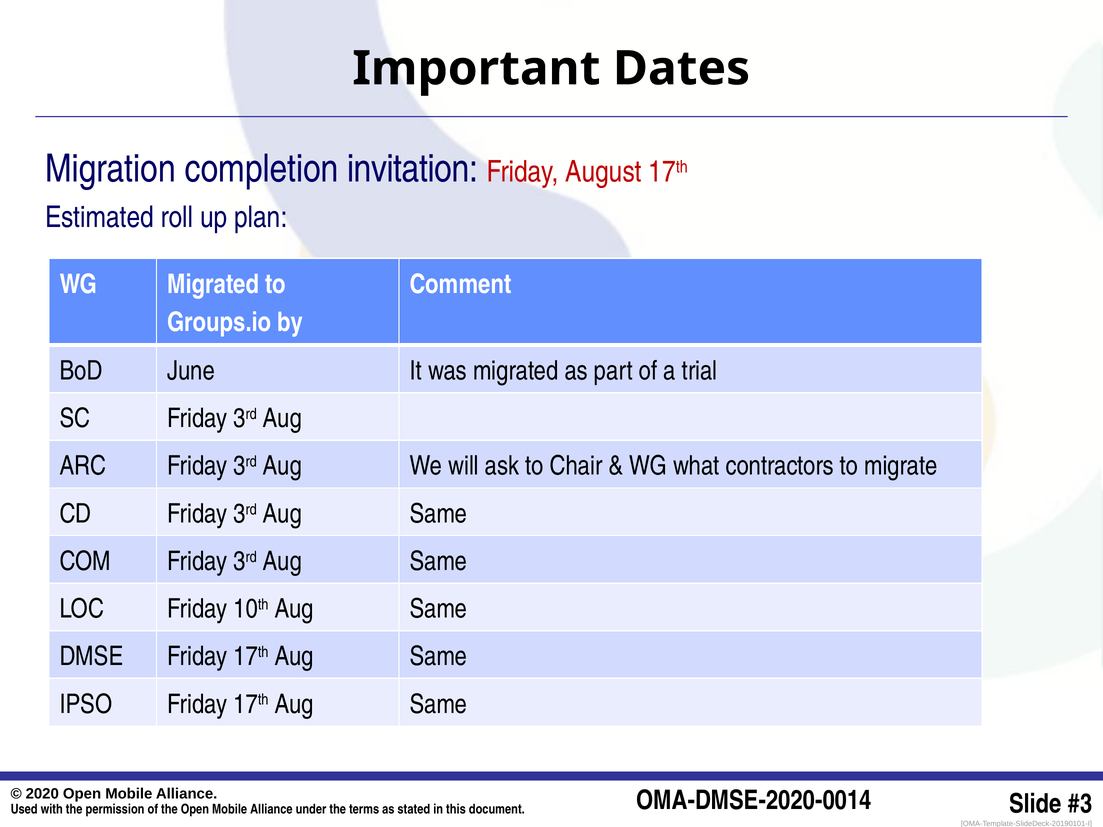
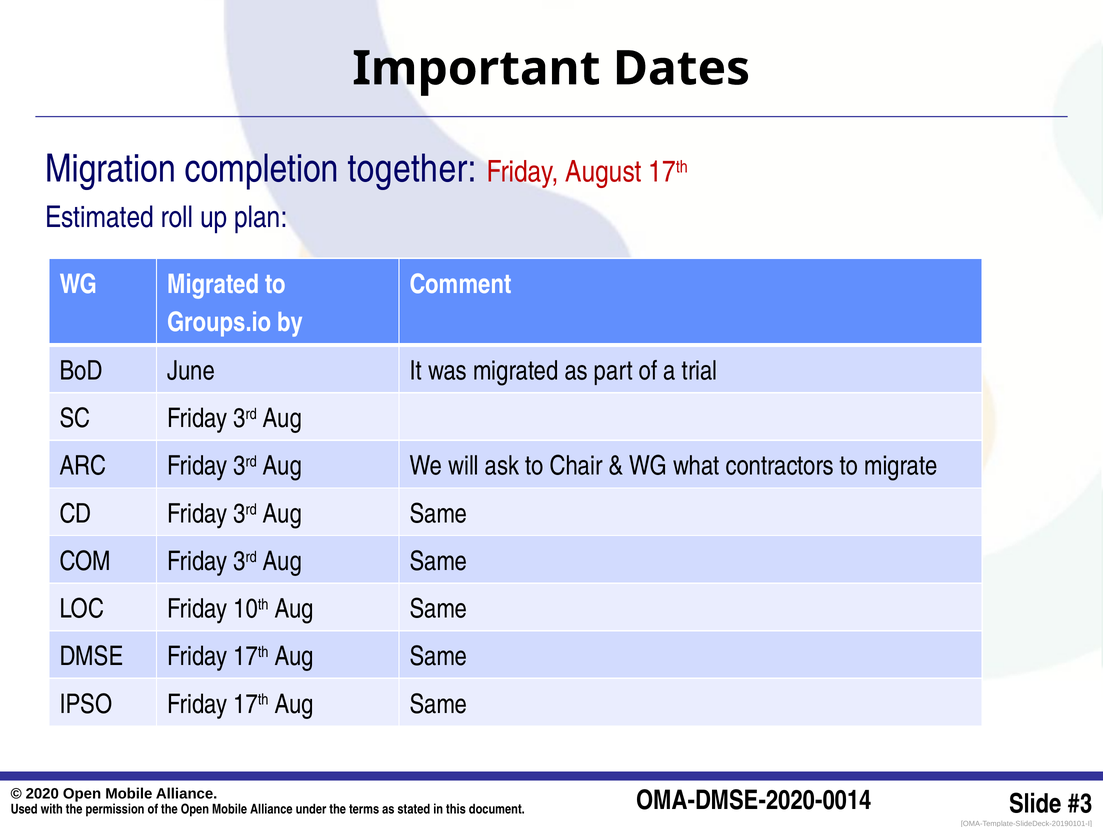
invitation: invitation -> together (412, 169)
